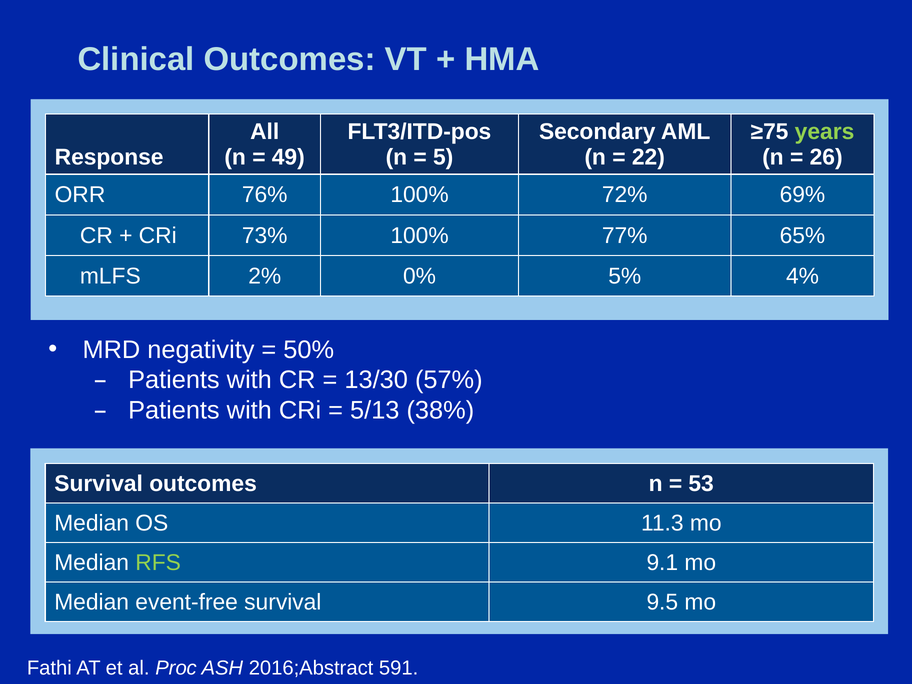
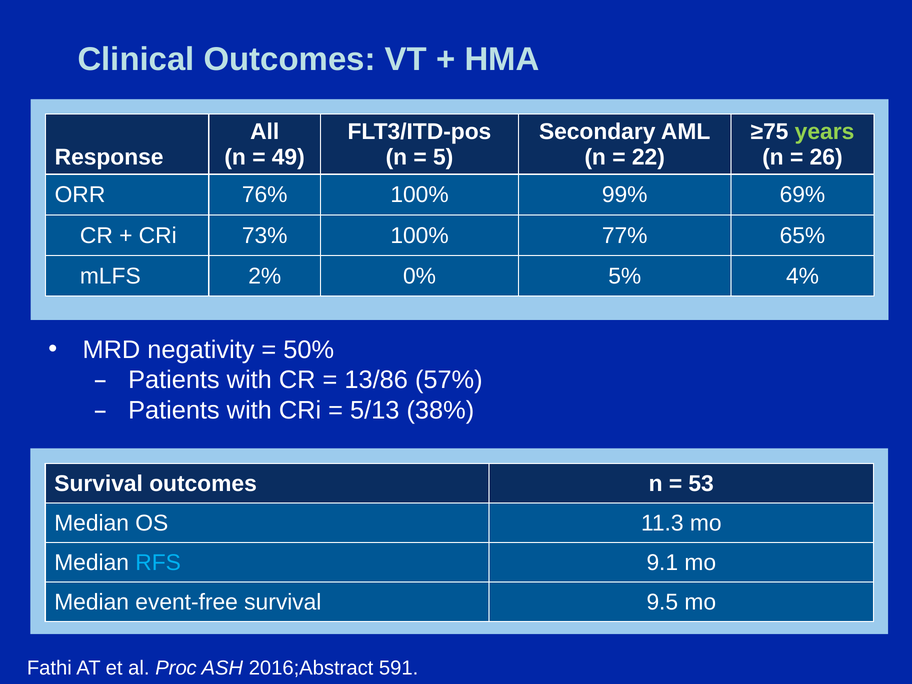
72%: 72% -> 99% (625, 195)
13/30: 13/30 -> 13/86 (376, 380)
RFS colour: light green -> light blue (158, 563)
